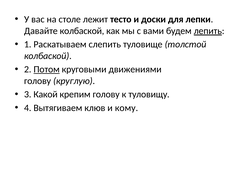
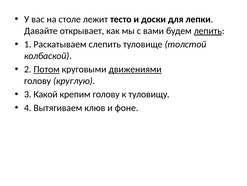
Давайте колбаской: колбаской -> открывает (82, 31)
движениями underline: none -> present (135, 69)
кому: кому -> фоне (127, 107)
